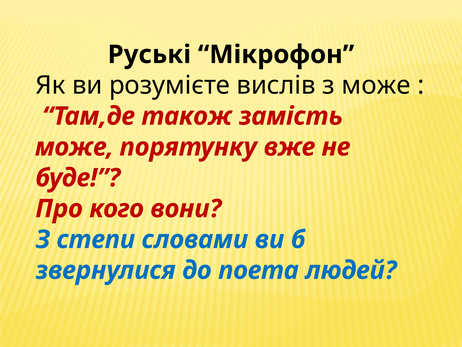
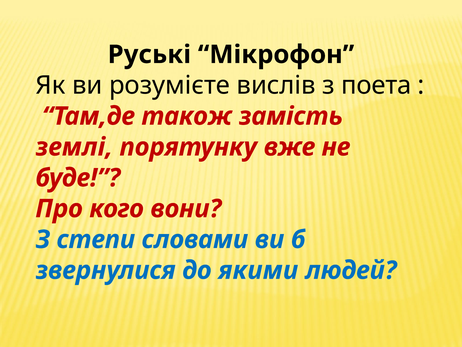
з може: може -> поета (376, 85)
може: може -> землі (74, 147)
поета: поета -> якими (258, 270)
